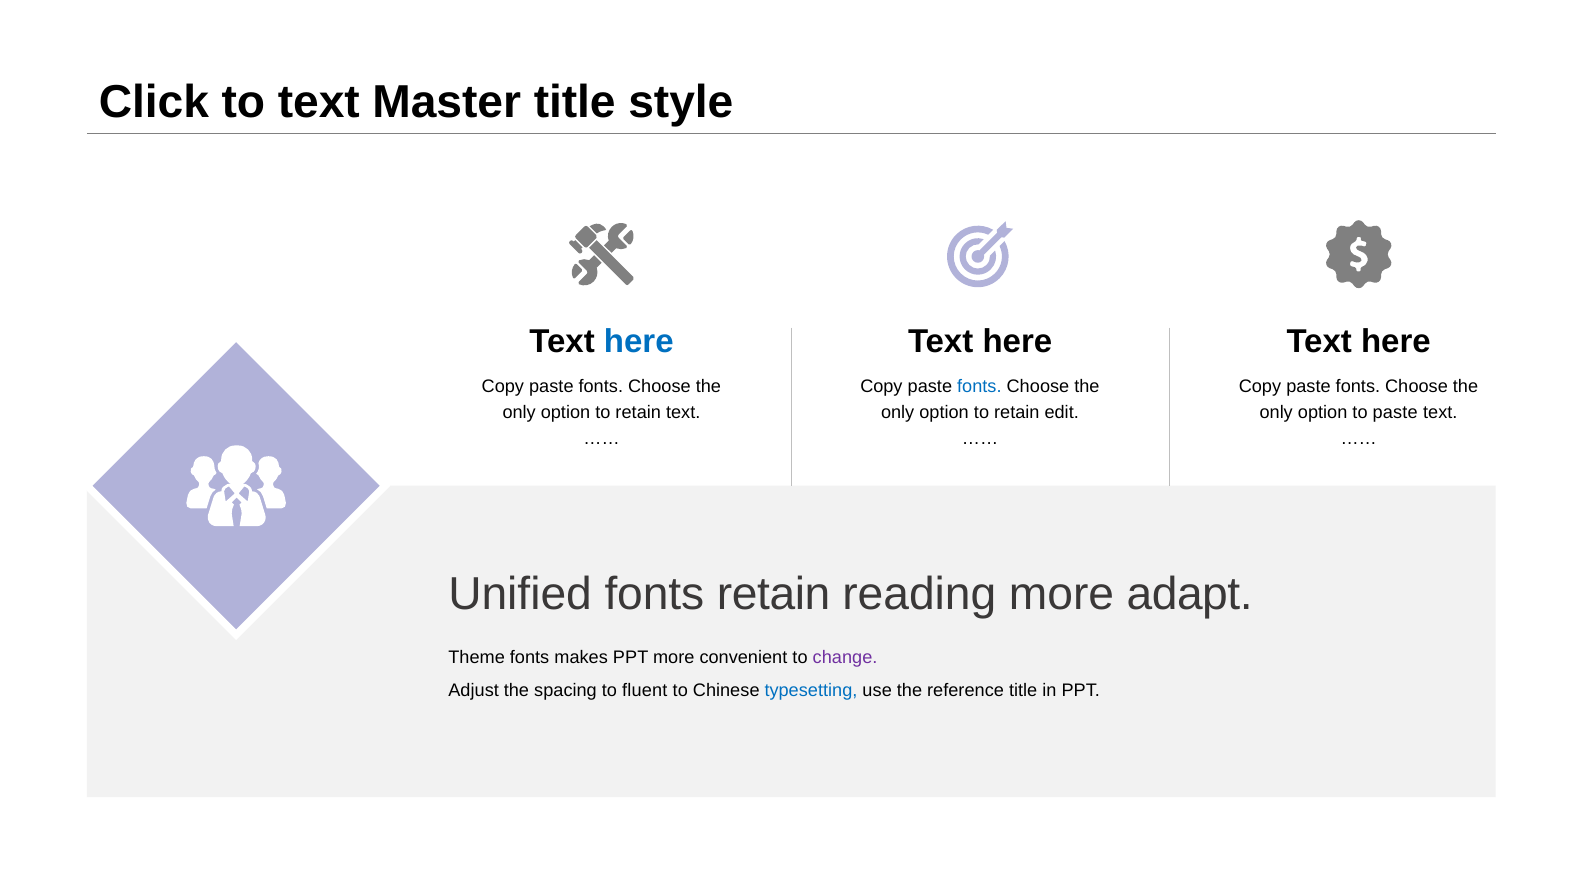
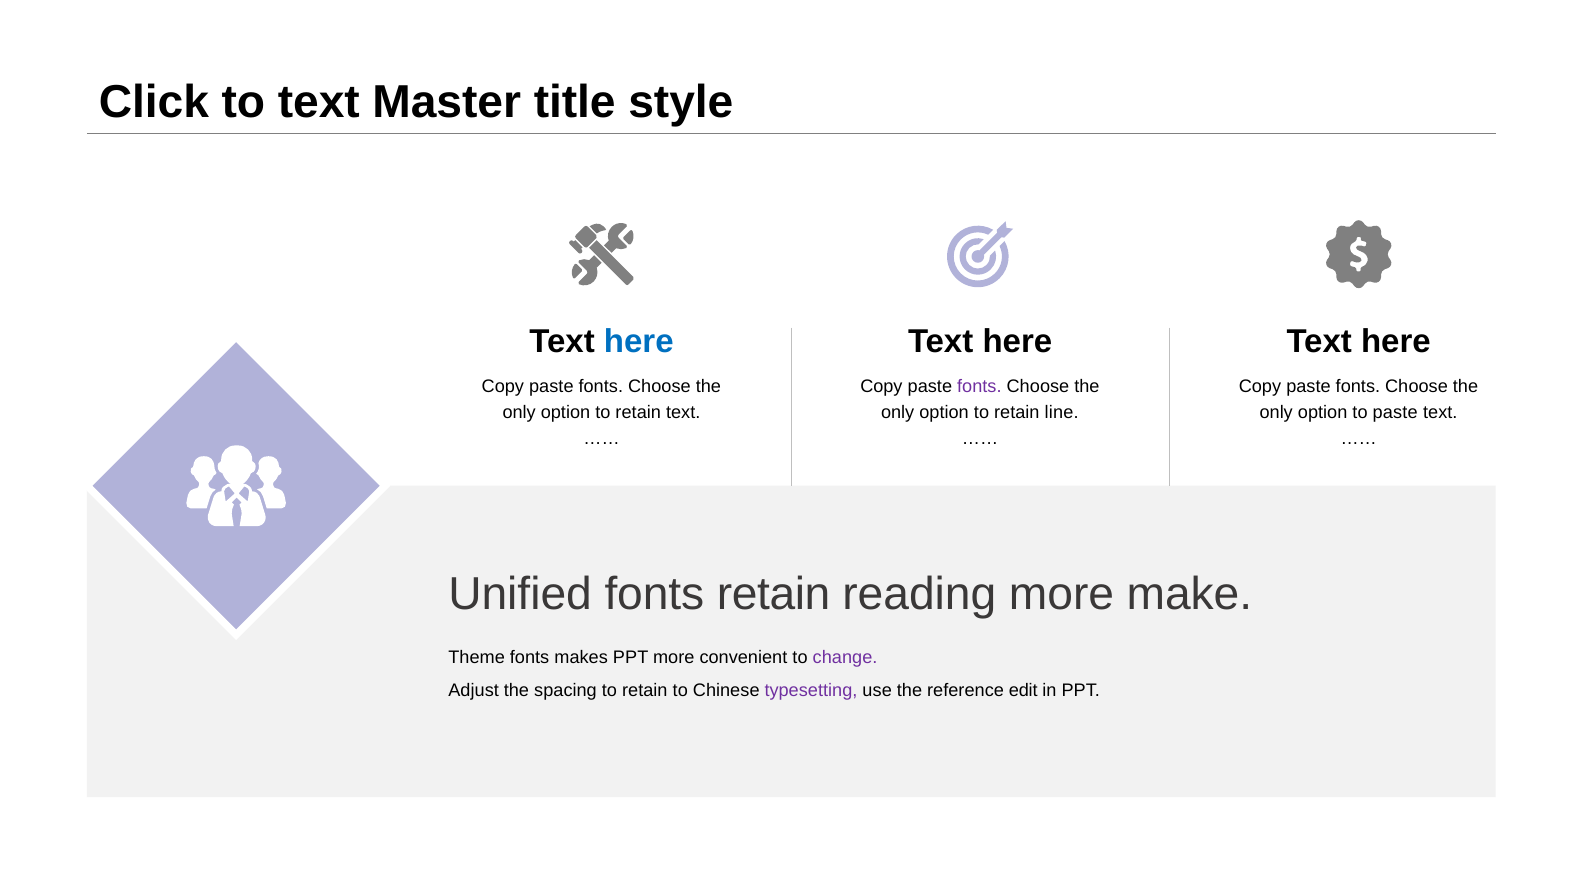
fonts colour: blue -> purple (979, 387)
edit: edit -> line (1062, 413)
adapt: adapt -> make (1189, 595)
spacing to fluent: fluent -> retain (645, 691)
typesetting colour: blue -> purple (811, 691)
reference title: title -> edit (1023, 691)
